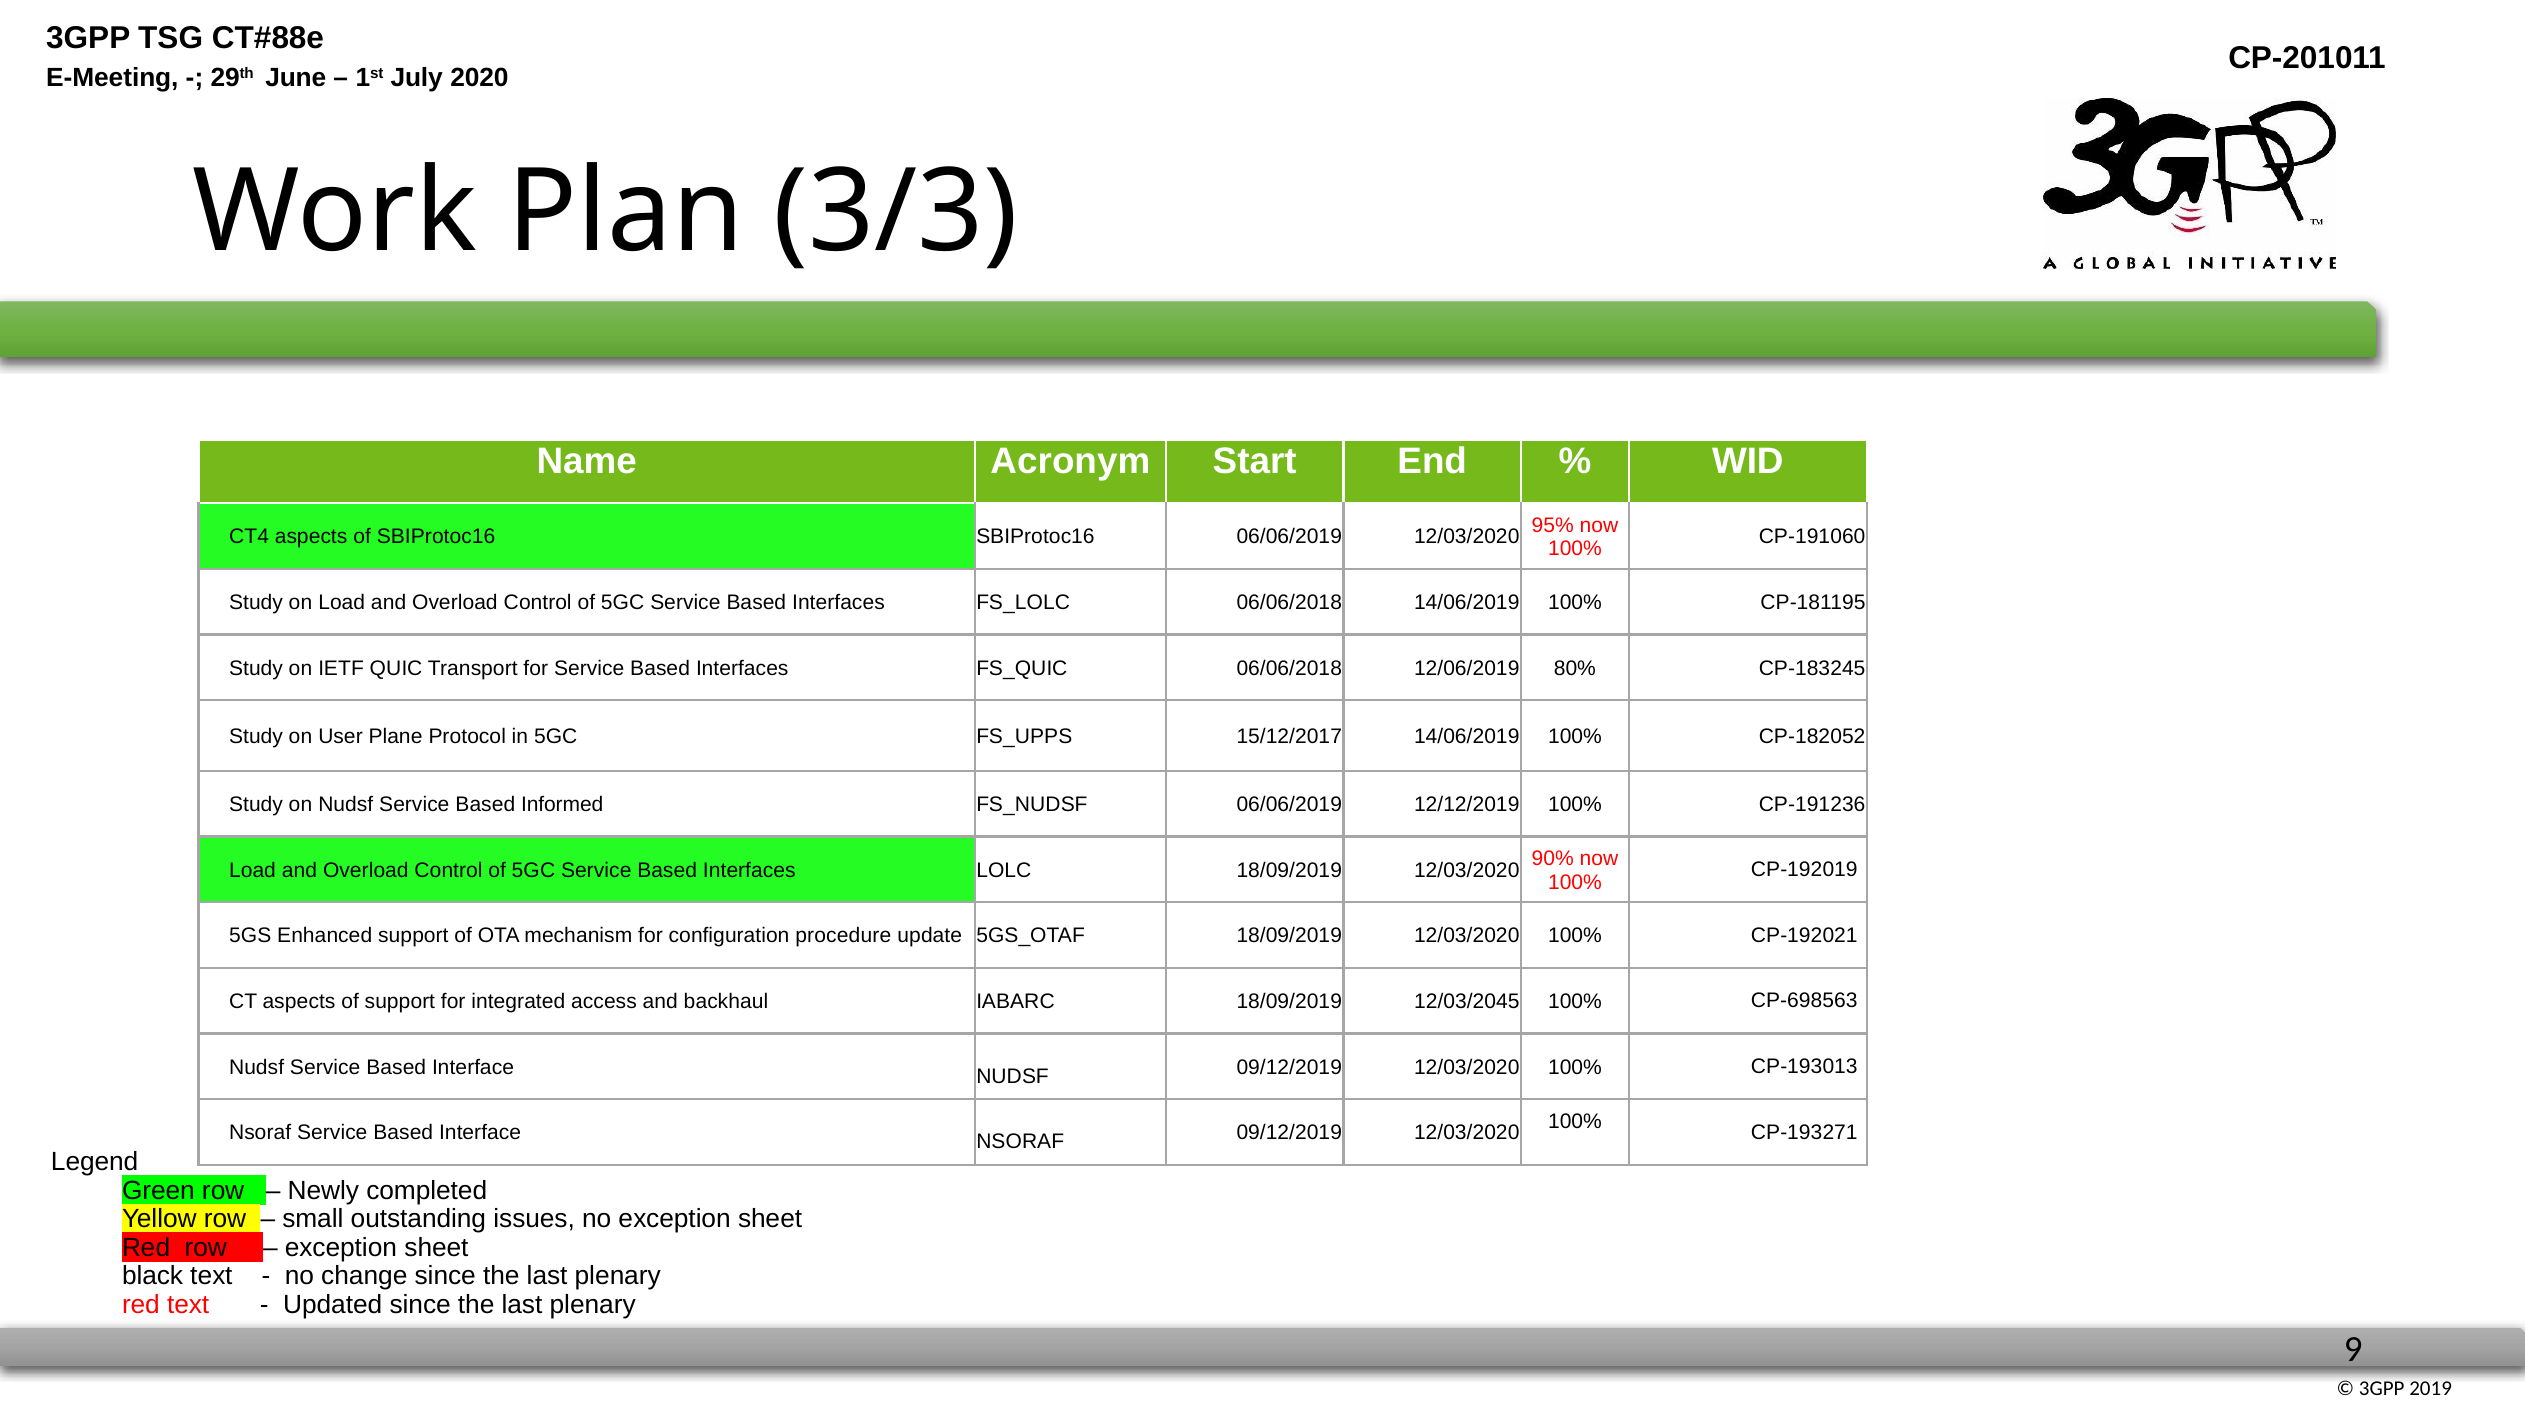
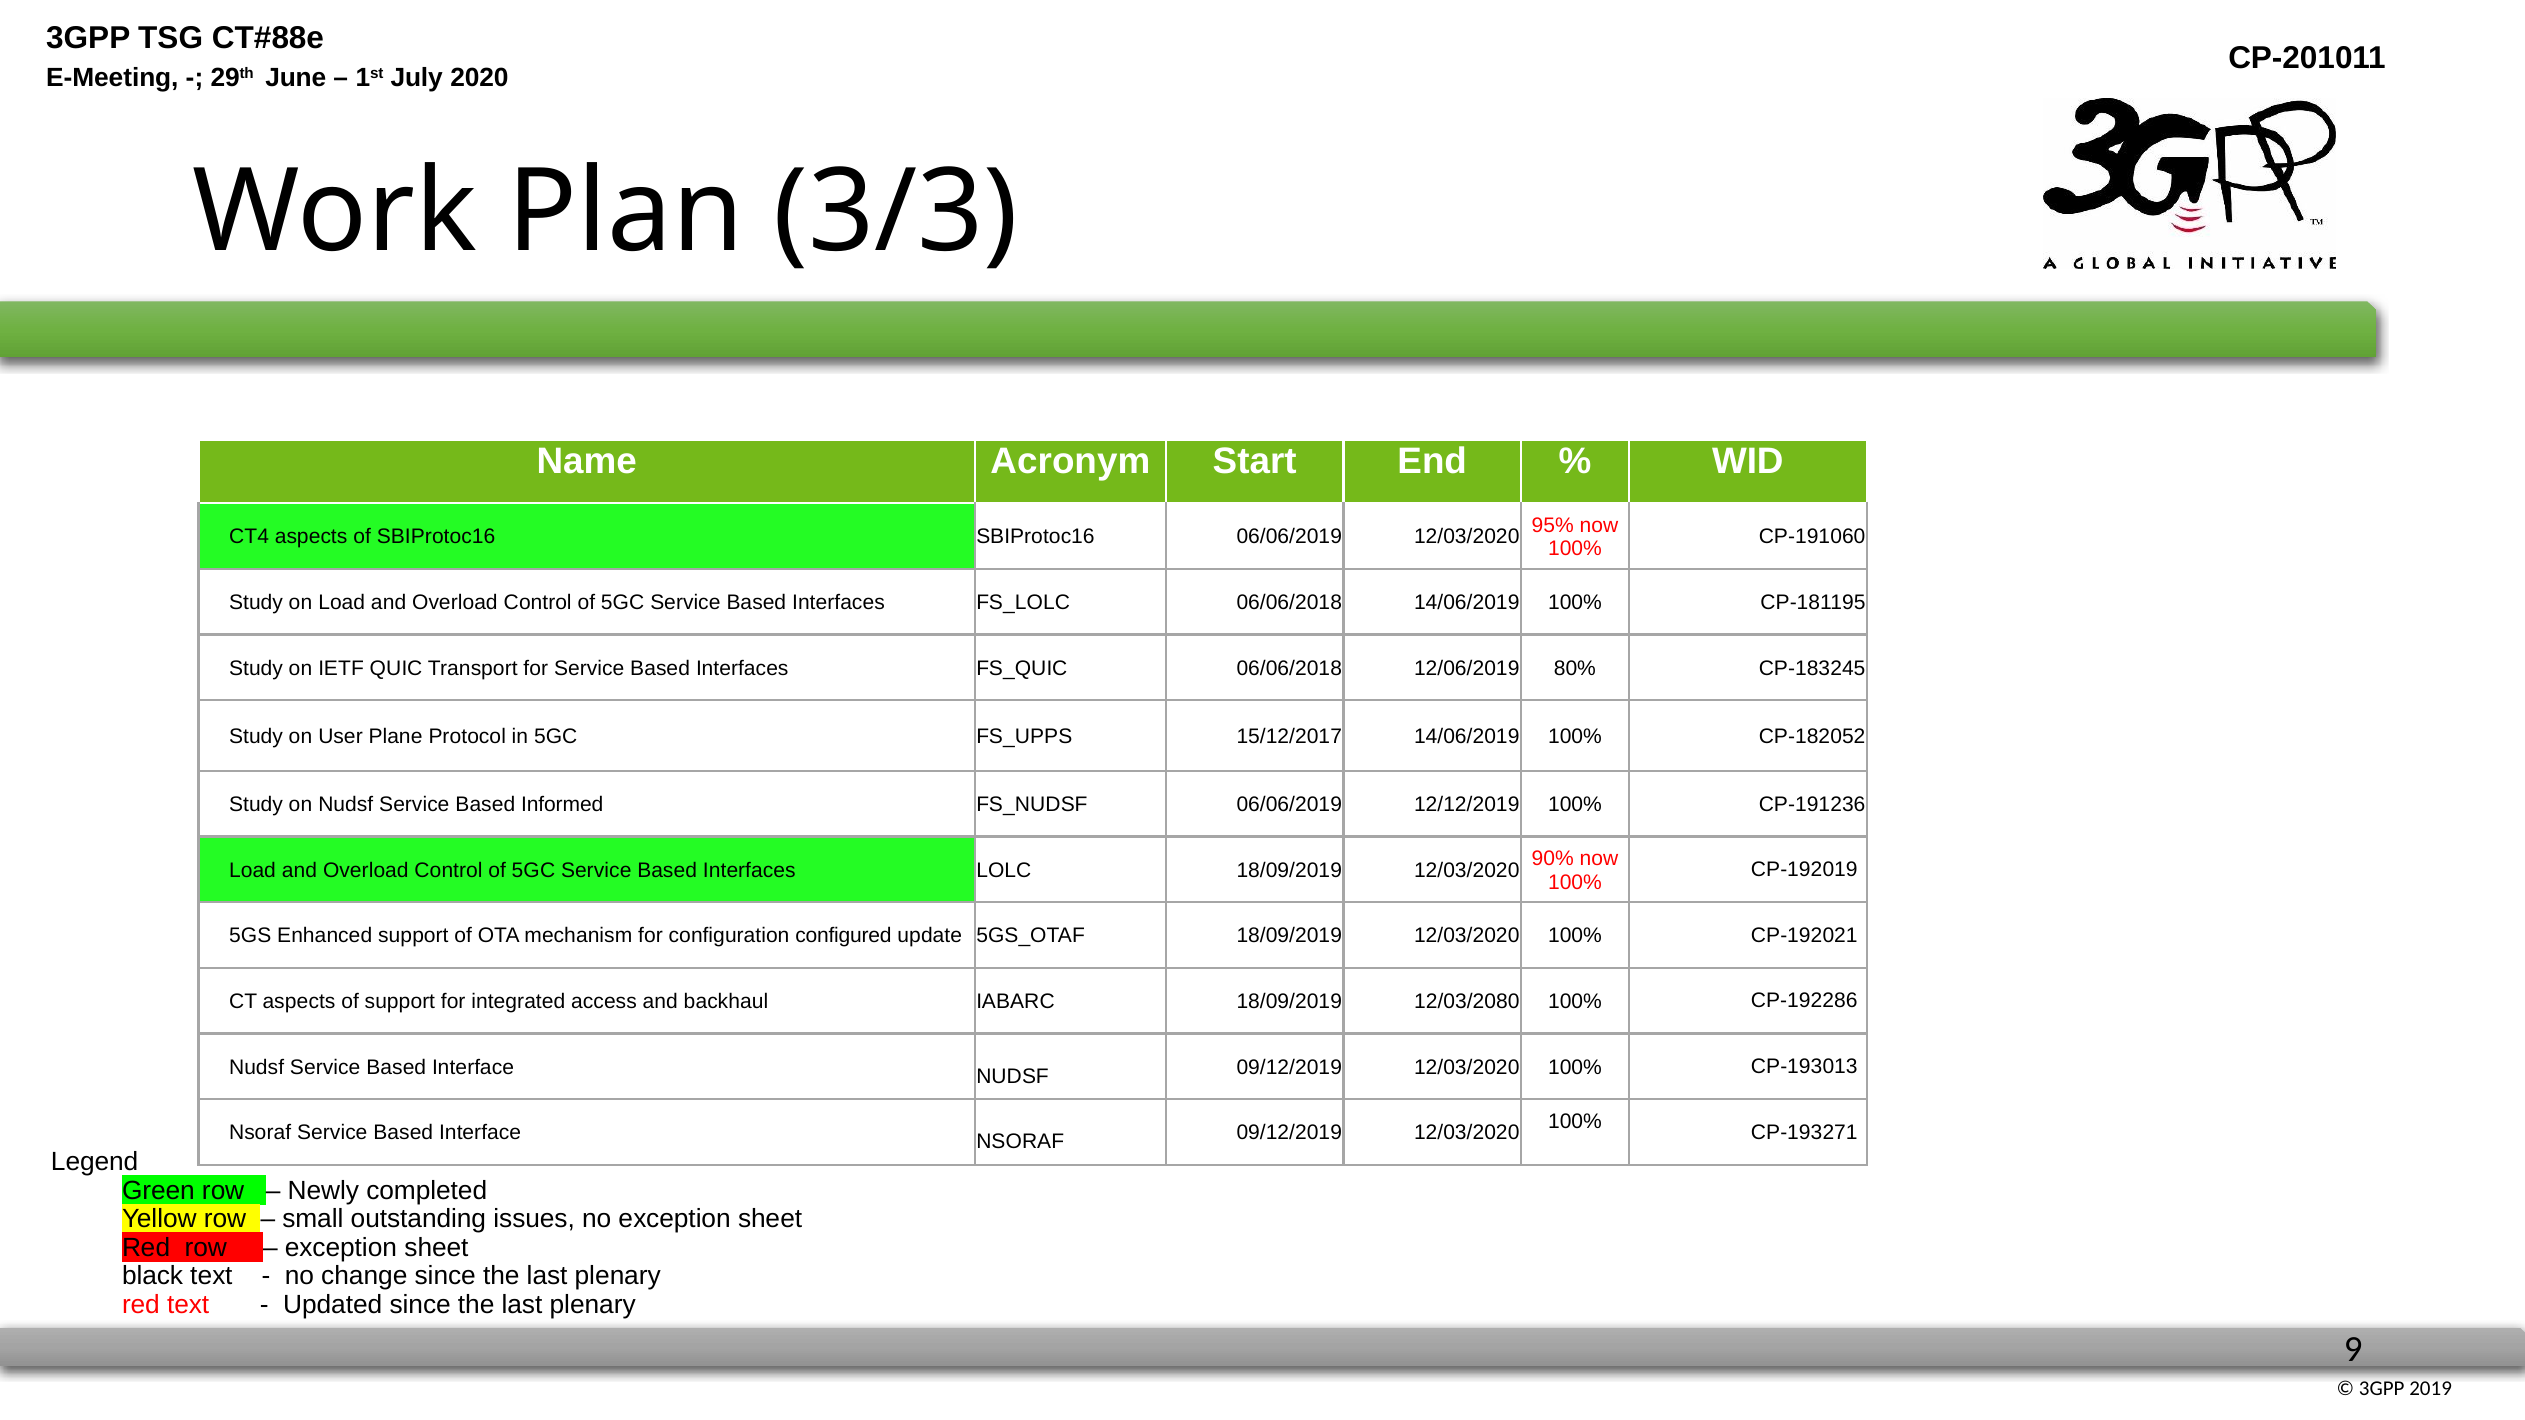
procedure: procedure -> configured (843, 936)
12/03/2045: 12/03/2045 -> 12/03/2080 (1467, 1002)
CP-698563: CP-698563 -> CP-192286 (1804, 1001)
